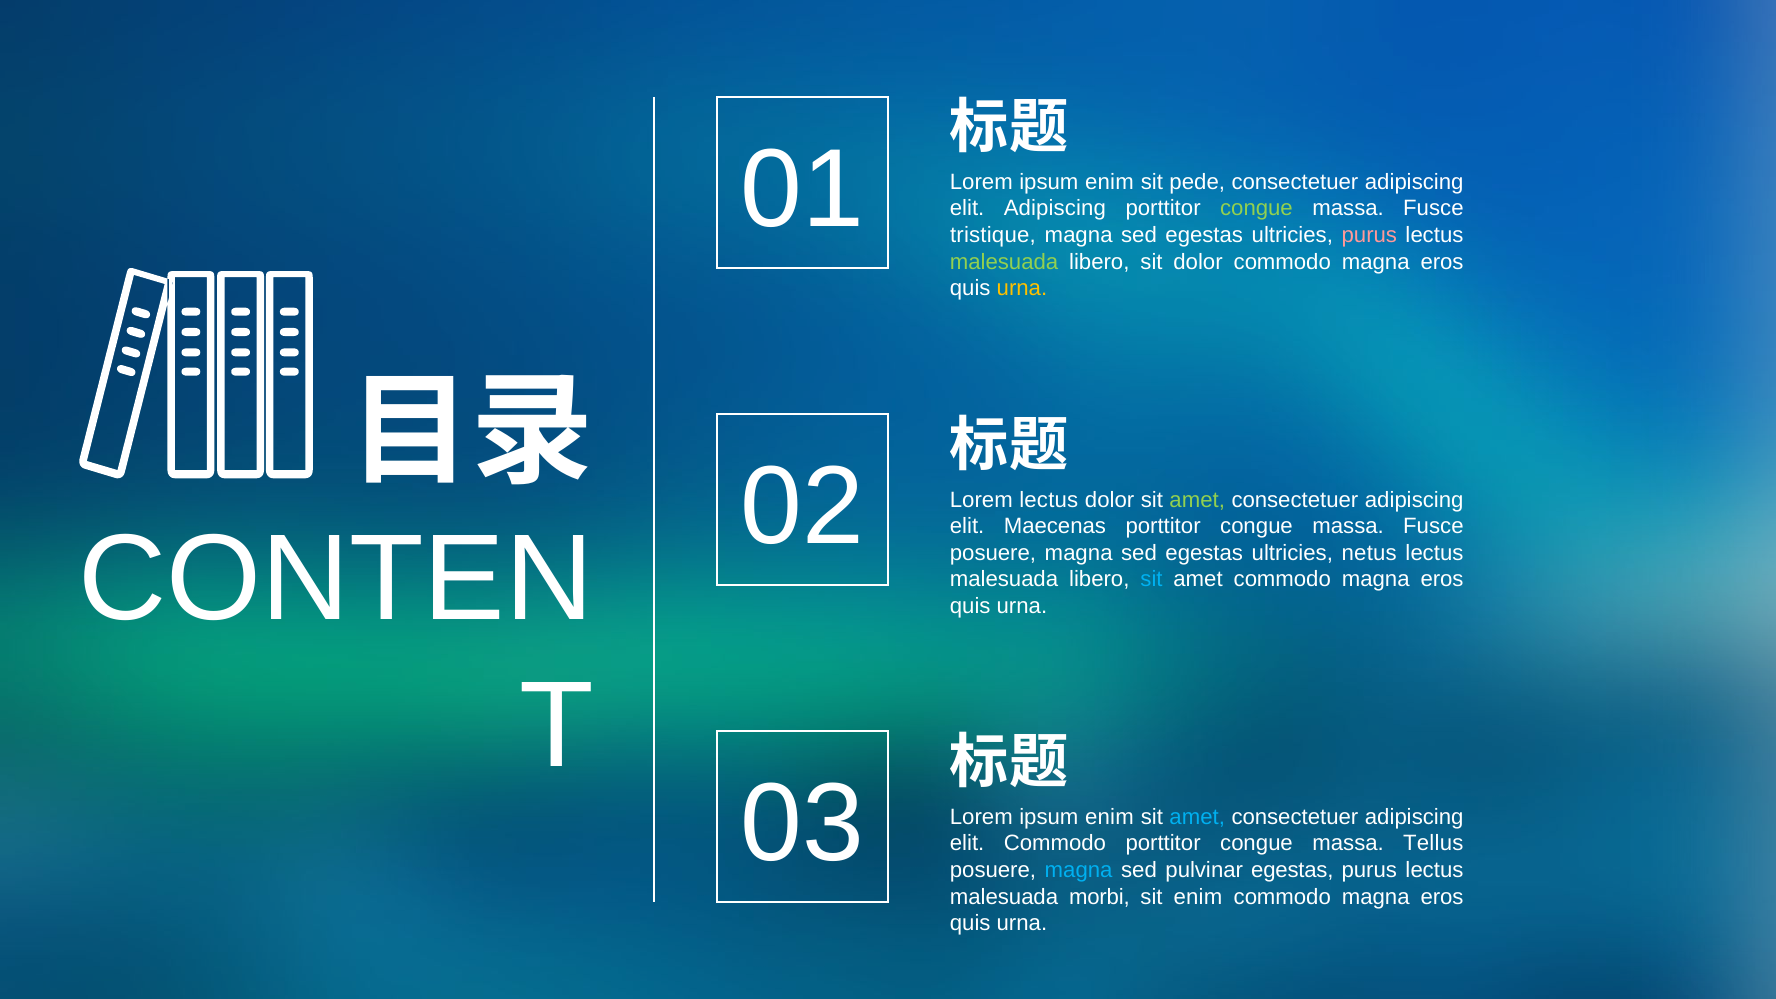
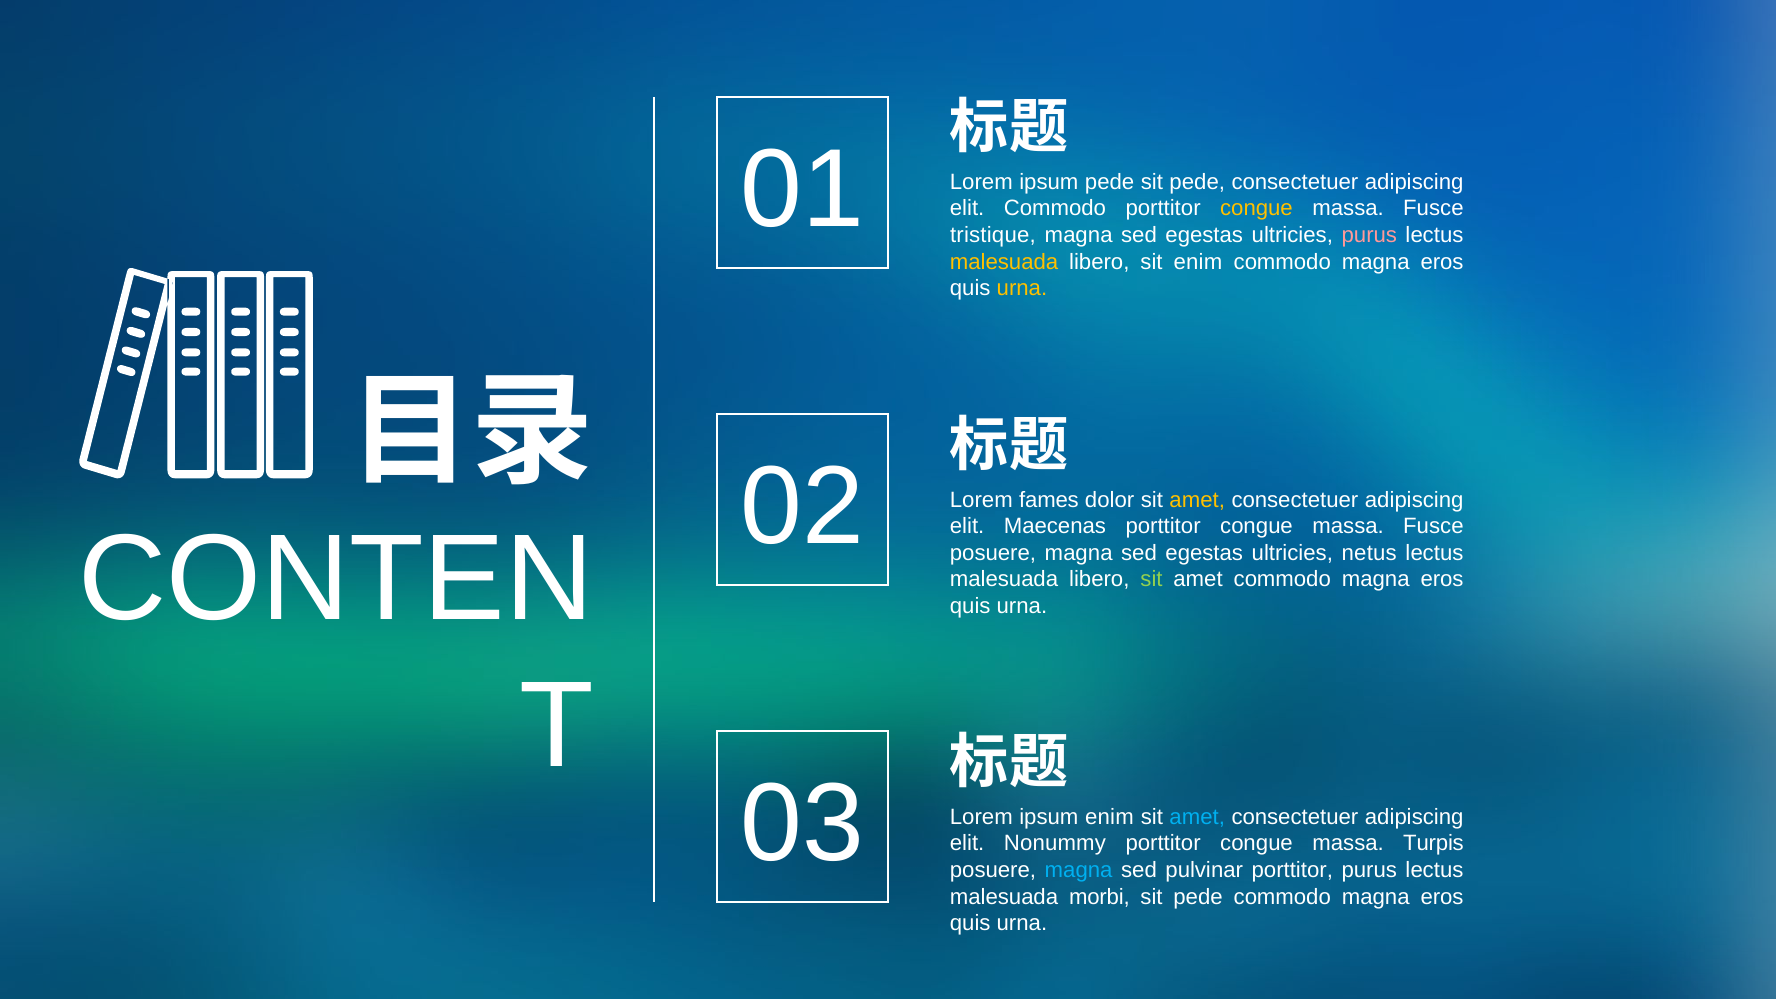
enim: enim -> pede (1110, 182)
elit Adipiscing: Adipiscing -> Commodo (1055, 209)
congue colour: light green -> yellow (1256, 209)
malesuada colour: light green -> yellow (1004, 262)
sit dolor: dolor -> enim (1198, 262)
Lorem lectus: lectus -> fames (1049, 500)
amet colour: light green -> yellow (1197, 500)
sit colour: light blue -> light green (1152, 580)
elit Commodo: Commodo -> Nonummy (1055, 843)
Tellus: Tellus -> Turpis (1434, 843)
pulvinar egestas: egestas -> porttitor (1292, 870)
enim: enim -> pede (1198, 897)
